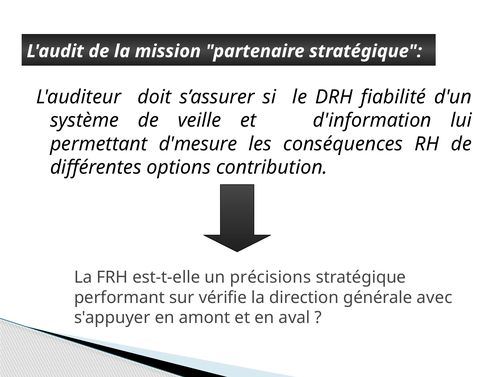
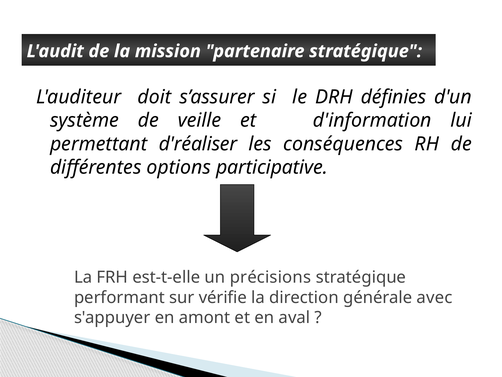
fiabilité: fiabilité -> définies (393, 97)
d'mesure: d'mesure -> d'réaliser (198, 144)
contribution: contribution -> participative (272, 167)
